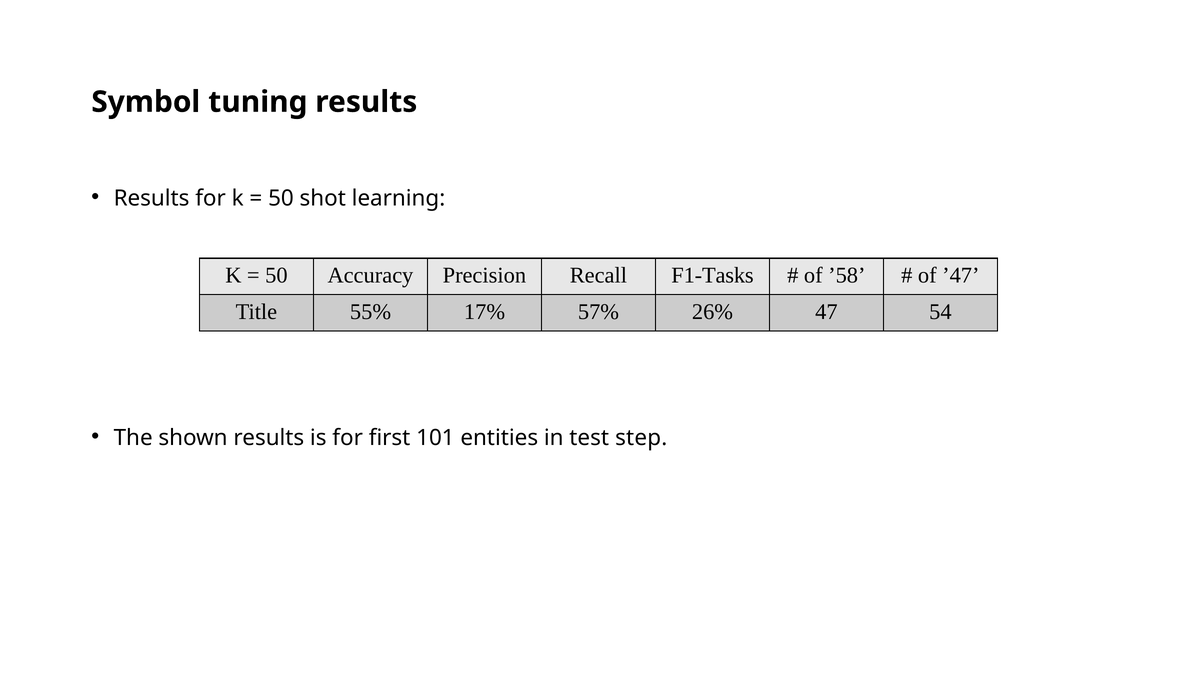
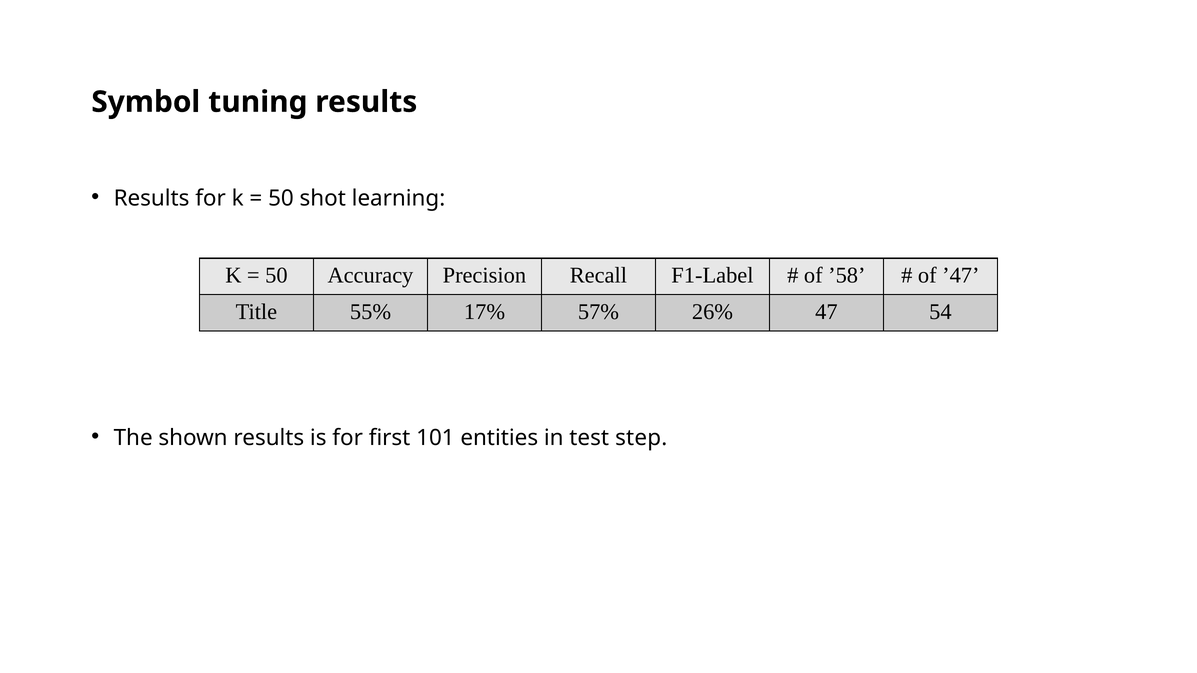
F1-Tasks: F1-Tasks -> F1-Label (712, 275)
